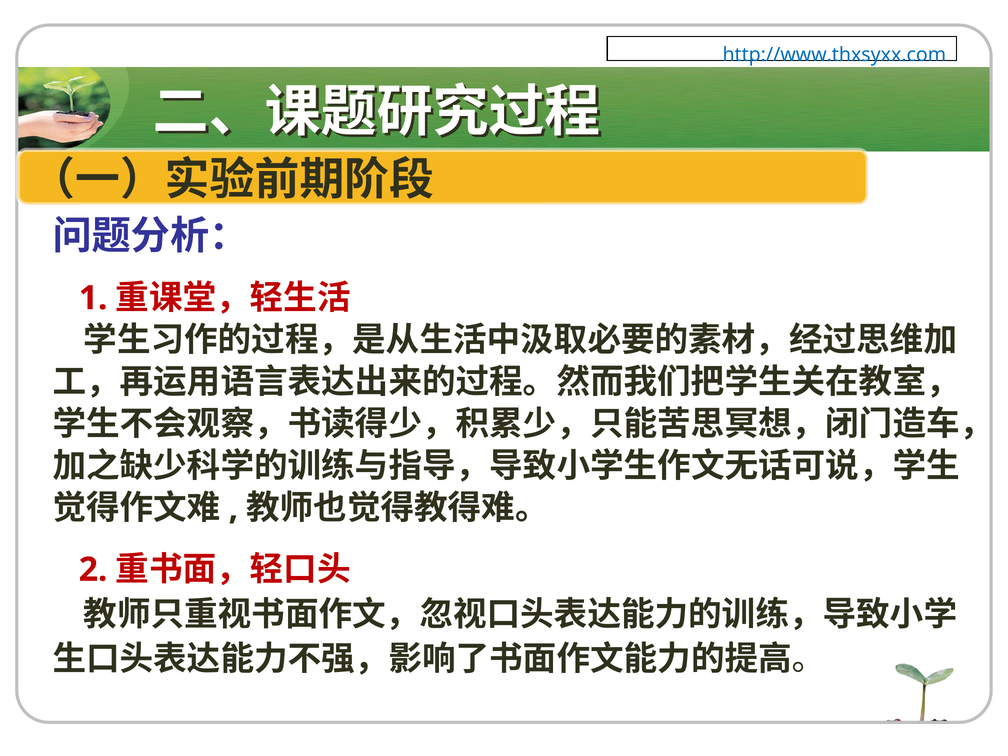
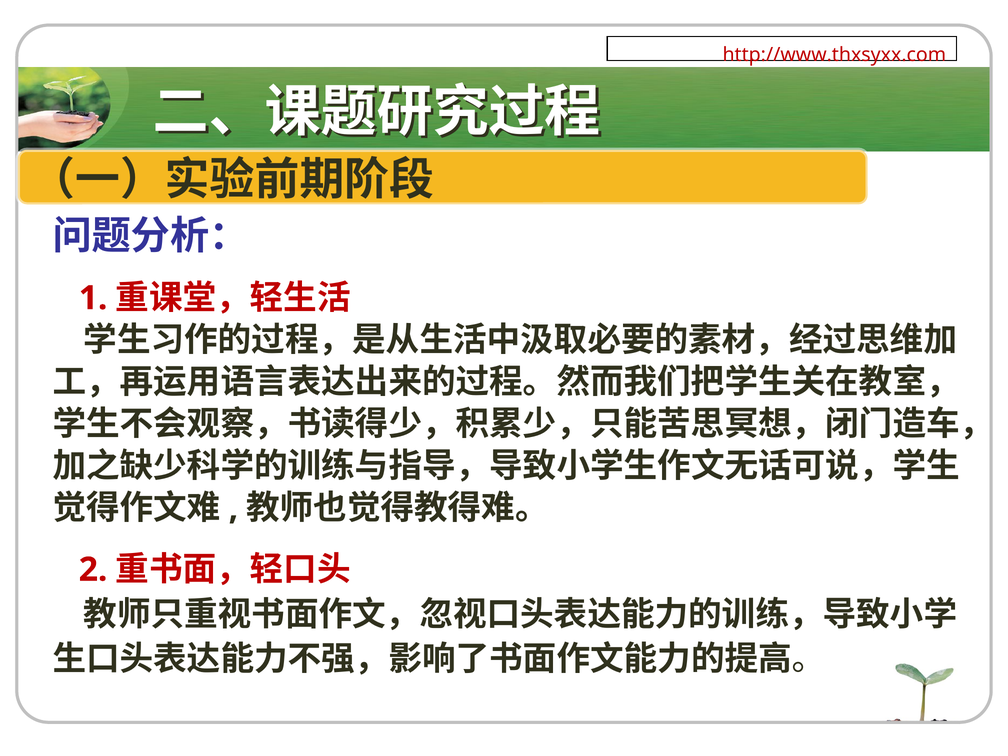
http://www.thxsyxx.com colour: blue -> red (834, 55)
